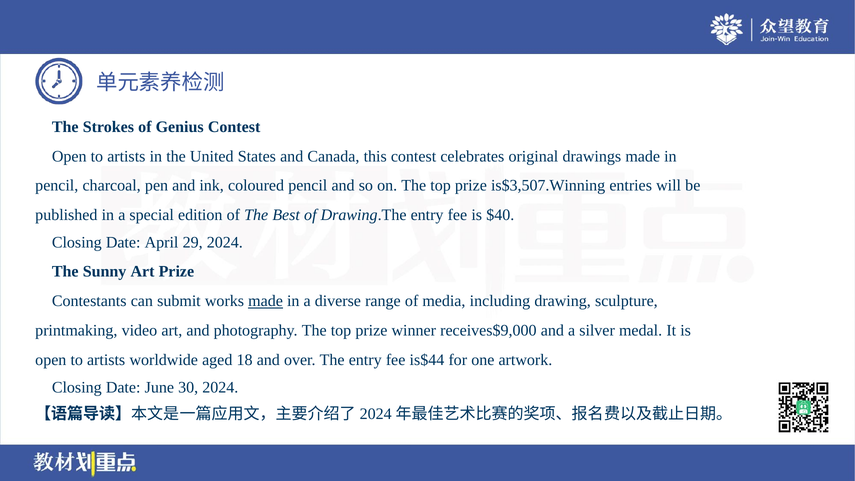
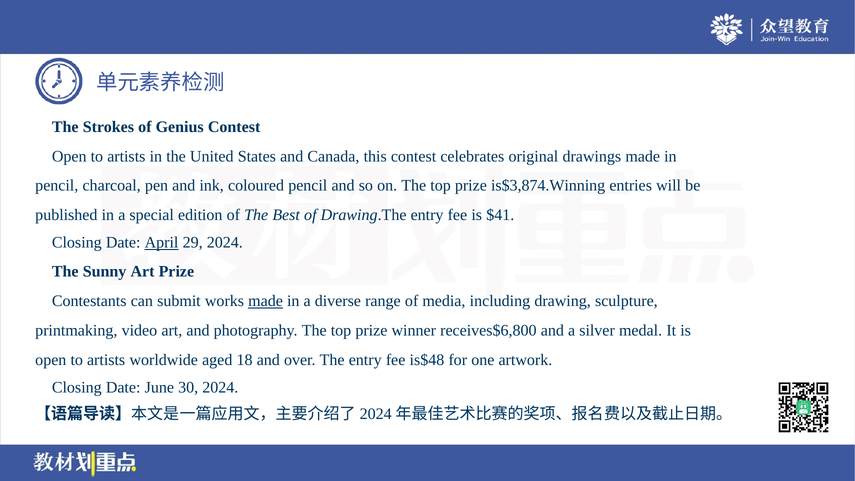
is$3,507.Winning: is$3,507.Winning -> is$3,874.Winning (548, 186)
$40: $40 -> $41 (500, 215)
April underline: none -> present (162, 243)
receives$9,000: receives$9,000 -> receives$6,800 (488, 330)
is$44: is$44 -> is$48 (427, 360)
